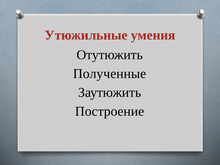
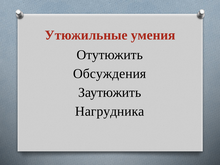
Полученные: Полученные -> Обсуждения (110, 74)
Построение: Построение -> Нагрудника (110, 111)
